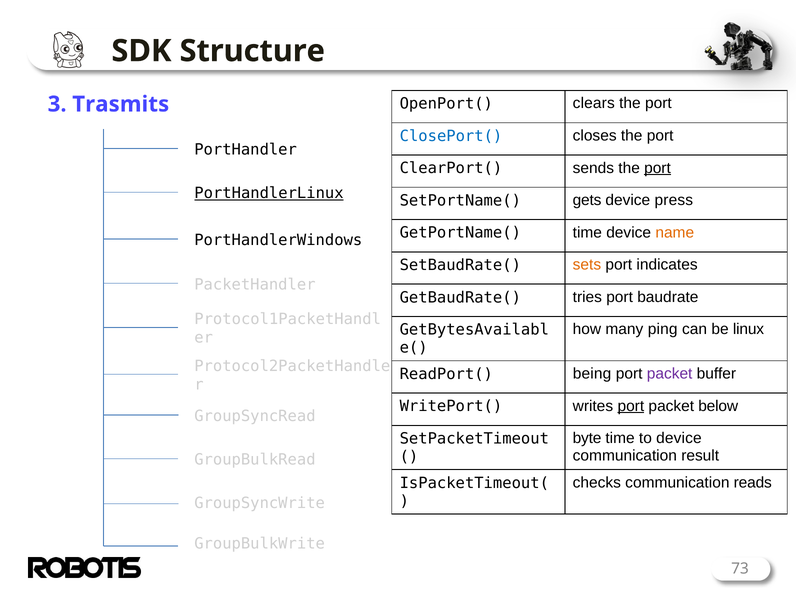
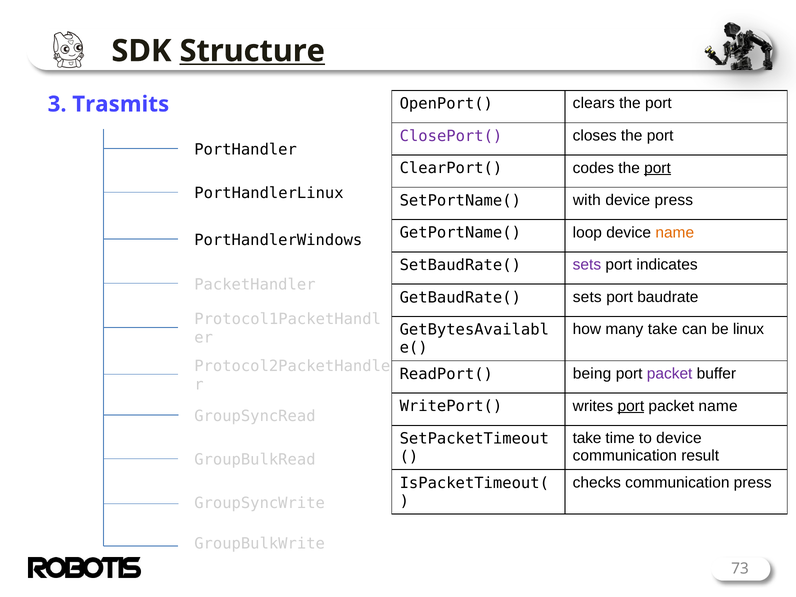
Structure underline: none -> present (252, 51)
ClosePort( colour: blue -> purple (451, 136)
sends: sends -> codes (593, 168)
PortHandlerLinux underline: present -> none (269, 193)
gets: gets -> with (587, 200)
GetPortName( time: time -> loop (587, 233)
sets colour: orange -> purple (587, 265)
GetBaudRate( tries: tries -> sets (587, 297)
many ping: ping -> take (663, 329)
packet below: below -> name (718, 406)
byte: byte -> take (587, 438)
communication reads: reads -> press (753, 483)
